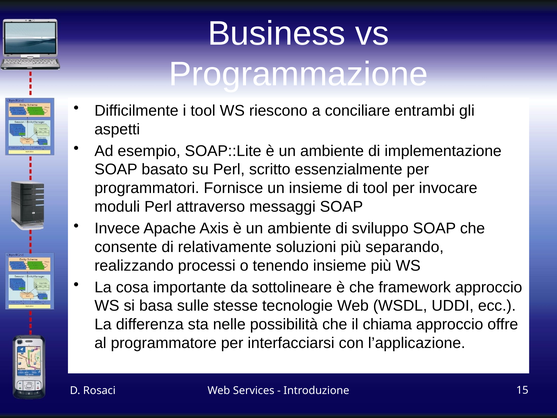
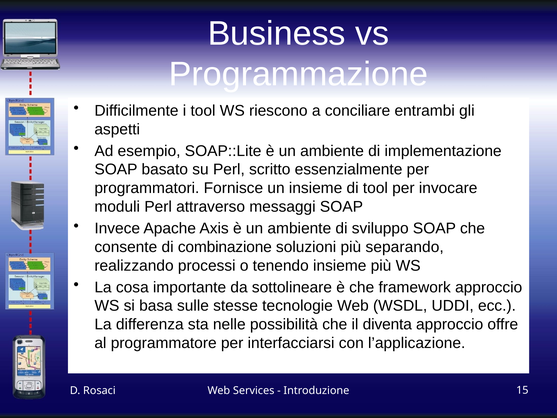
relativamente: relativamente -> combinazione (225, 247)
chiama: chiama -> diventa (387, 324)
